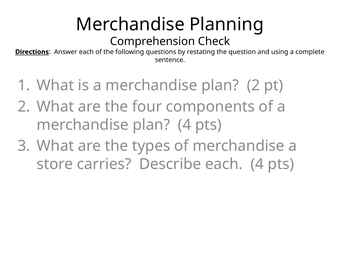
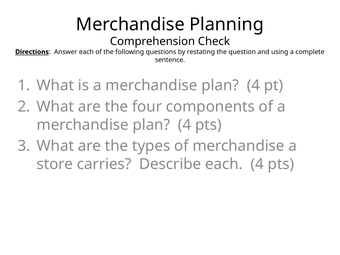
2: 2 -> 4 (253, 86)
